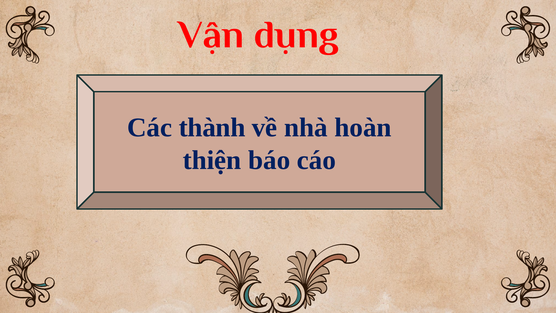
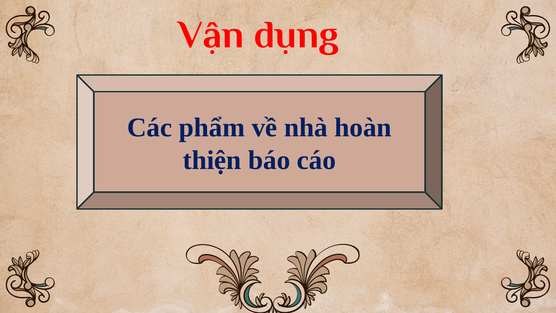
thành: thành -> phẩm (212, 128)
